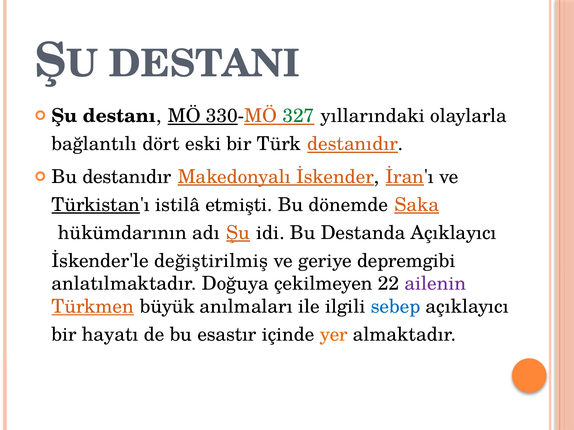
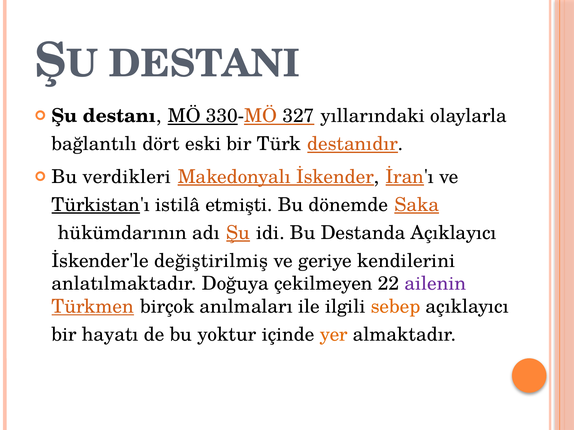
327 colour: green -> black (298, 116)
Bu destanıdır: destanıdır -> verdikleri (127, 177)
depremgibi: depremgibi -> kendilerini (406, 261)
büyük: büyük -> birçok (167, 307)
sebep colour: blue -> orange (396, 307)
esastır: esastır -> yoktur (227, 335)
